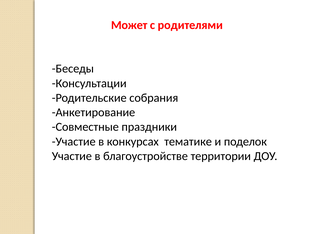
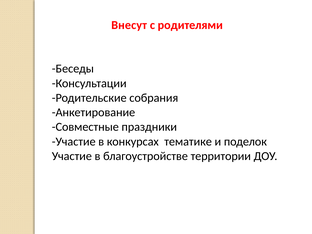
Может: Может -> Внесут (129, 25)
